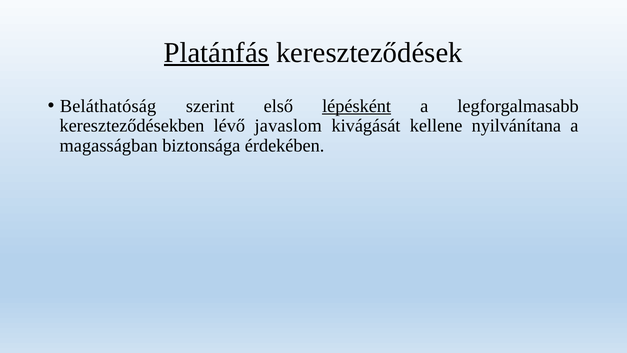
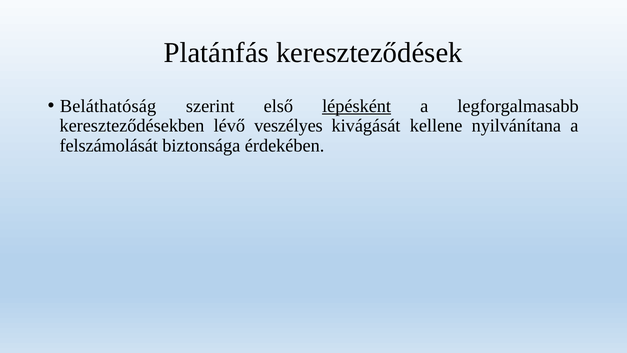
Platánfás underline: present -> none (216, 53)
javaslom: javaslom -> veszélyes (288, 126)
magasságban: magasságban -> felszámolását (109, 146)
